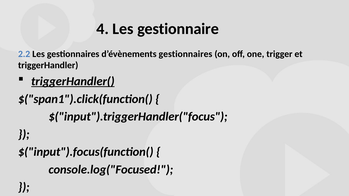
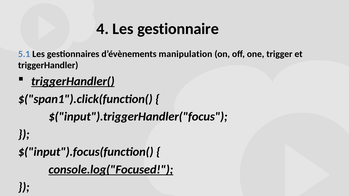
2.2: 2.2 -> 5.1 (24, 54)
d’évènements gestionnaires: gestionnaires -> manipulation (185, 54)
console.log("Focused underline: none -> present (111, 170)
